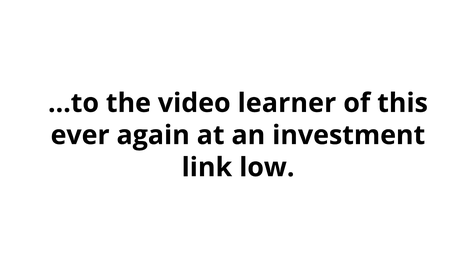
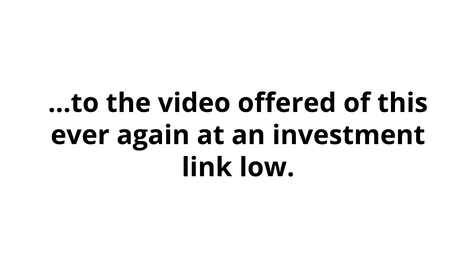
learner: learner -> offered (287, 103)
